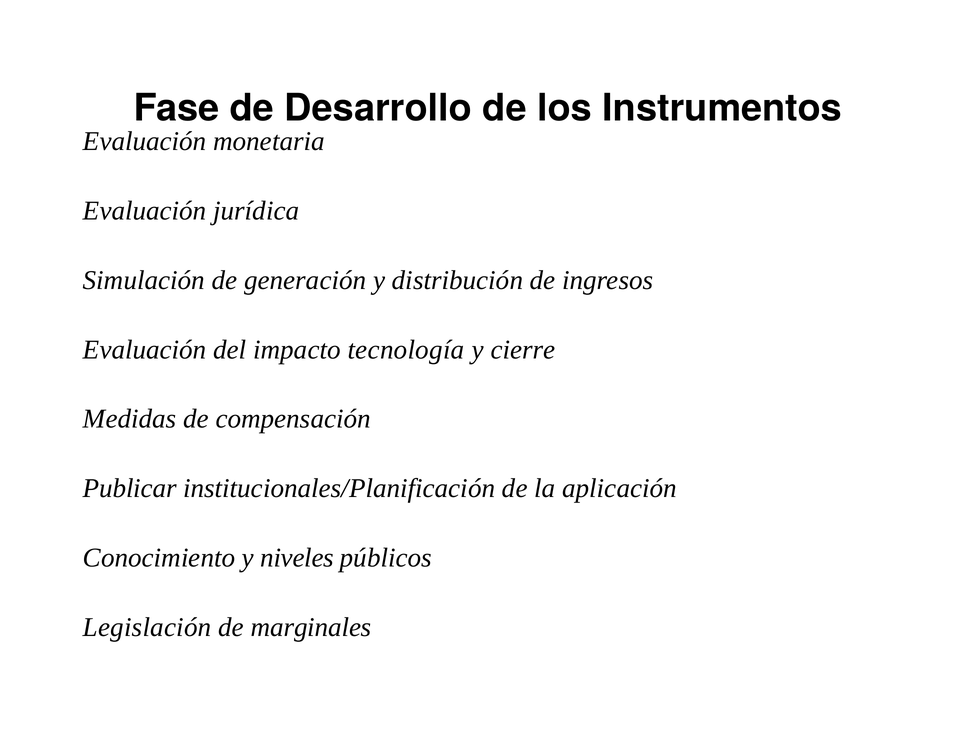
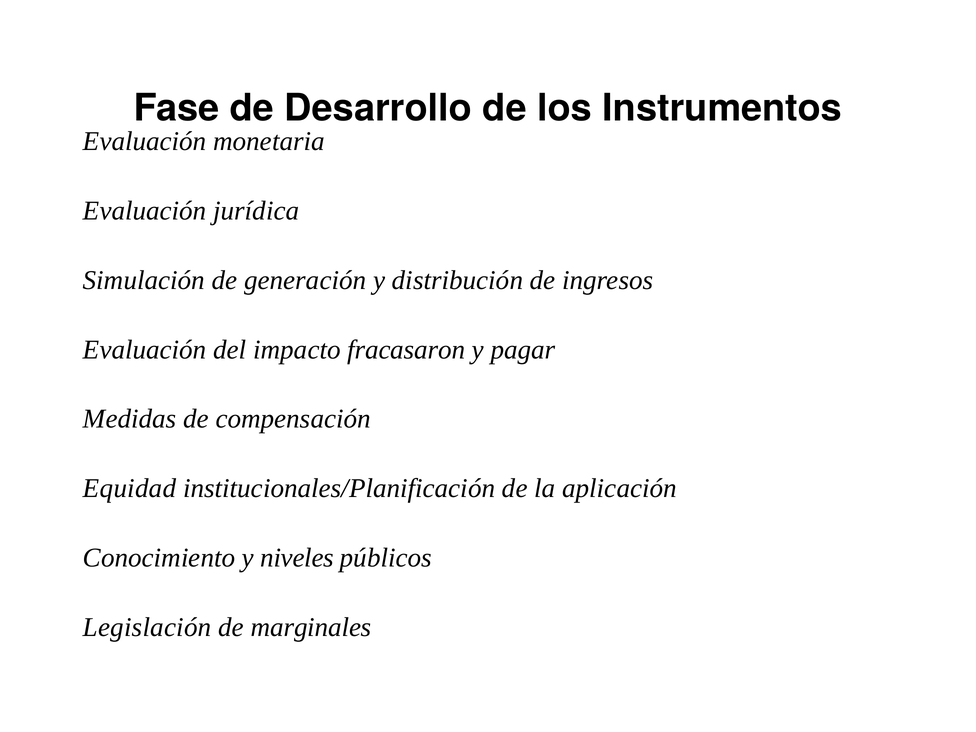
tecnología: tecnología -> fracasaron (406, 350)
cierre: cierre -> pagar (523, 350)
Publicar: Publicar -> Equidad (130, 488)
